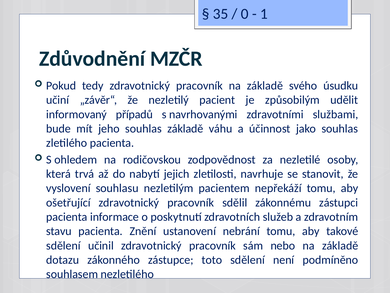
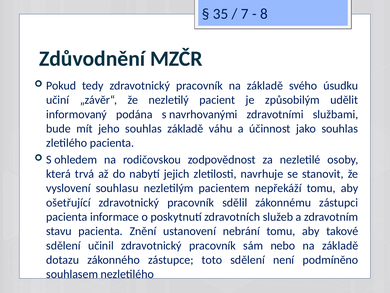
0: 0 -> 7 (245, 14)
1: 1 -> 8 (264, 14)
případů: případů -> podána (134, 114)
